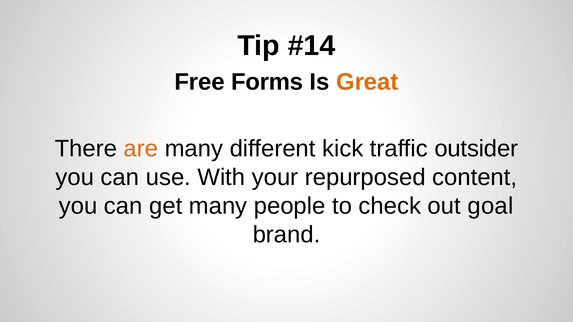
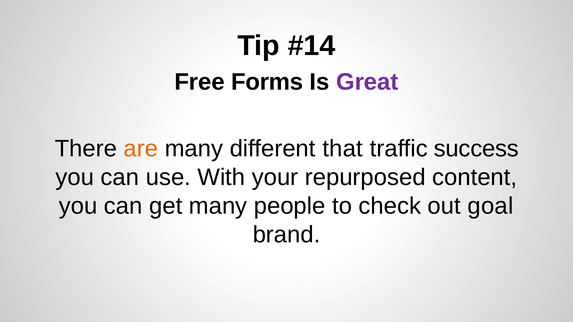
Great colour: orange -> purple (367, 82)
kick: kick -> that (343, 149)
outsider: outsider -> success (476, 149)
